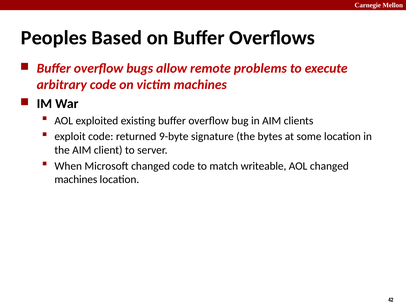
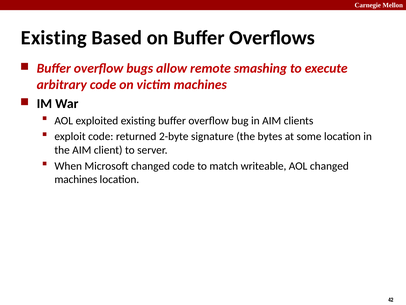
Peoples: Peoples -> Existing (54, 38)
problems: problems -> smashing (260, 68)
9-byte: 9-byte -> 2-byte (174, 136)
